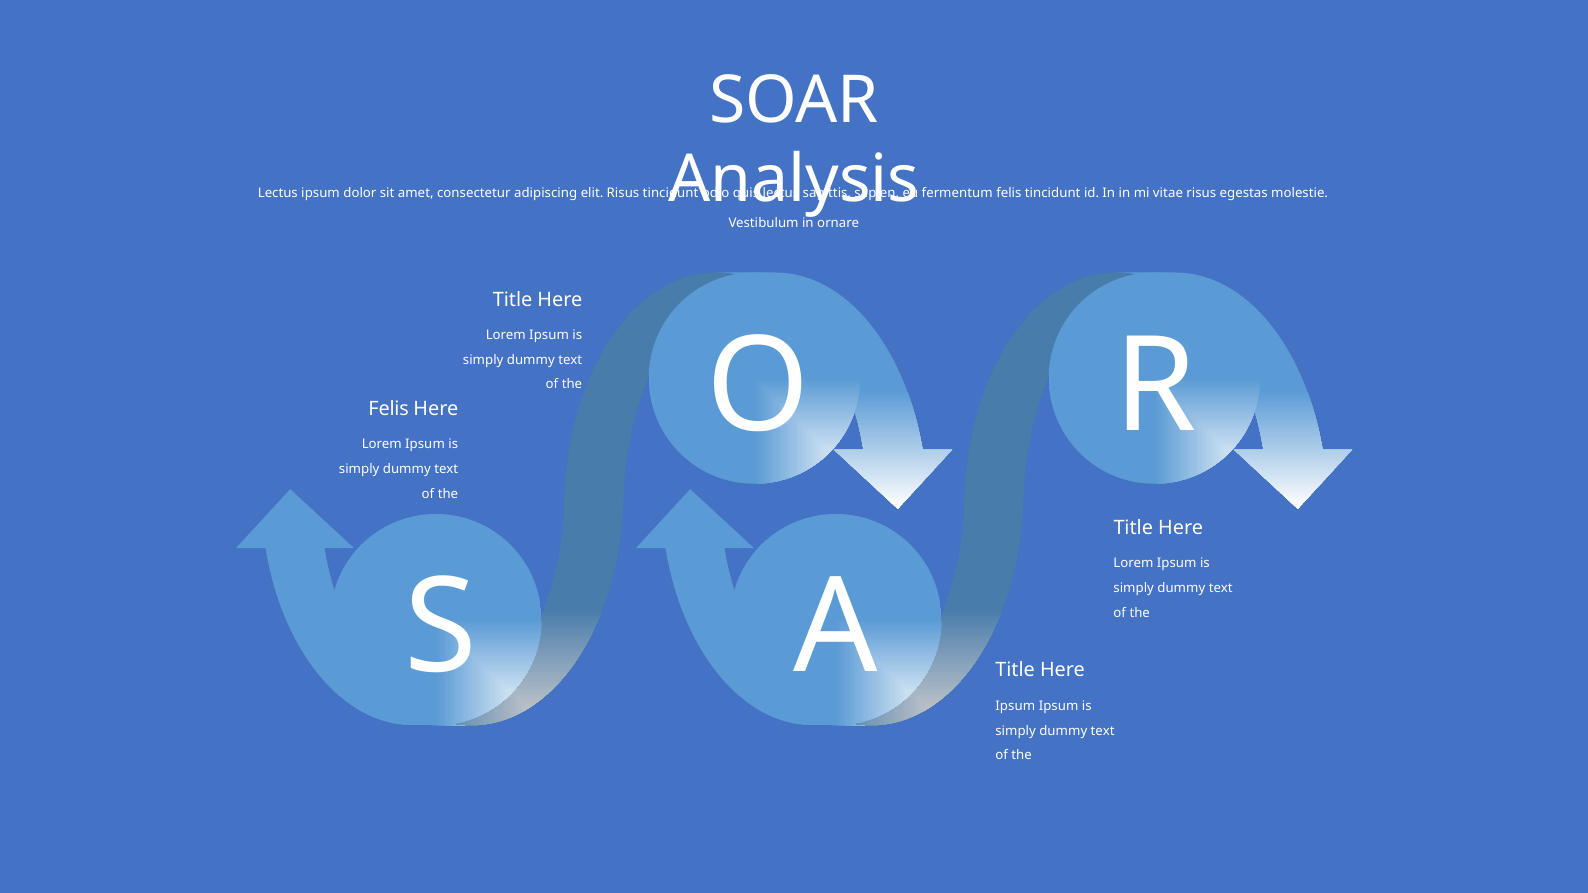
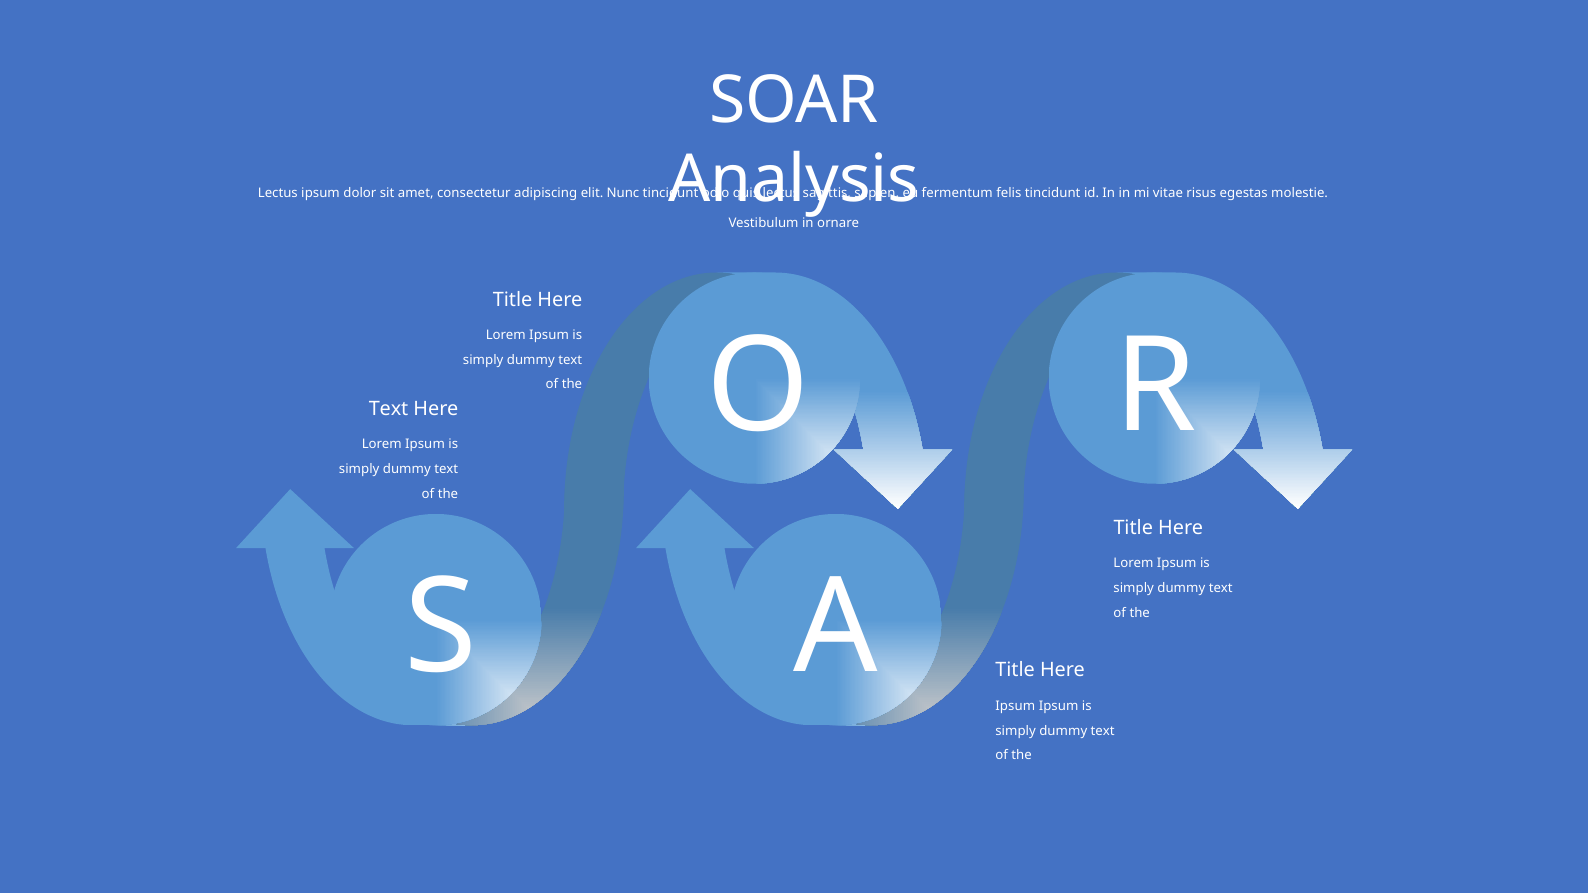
elit Risus: Risus -> Nunc (623, 194)
Felis: Felis -> Text (389, 409)
